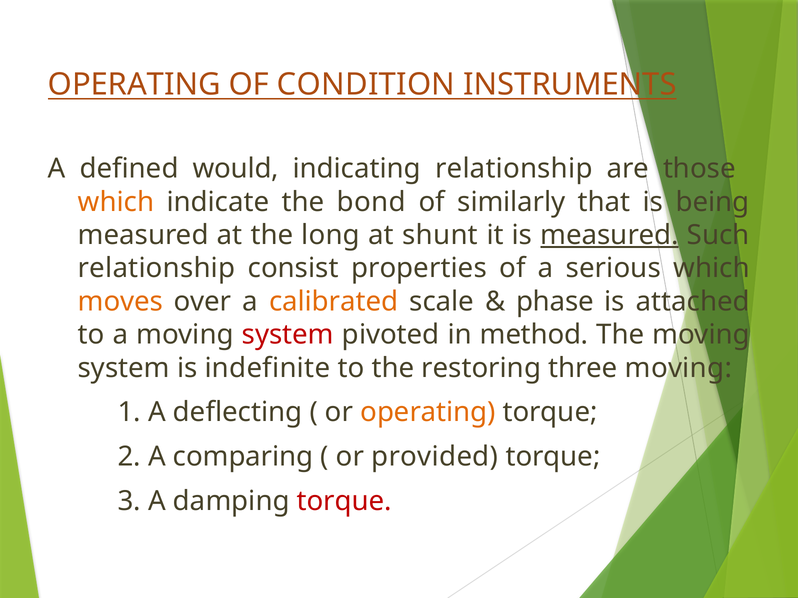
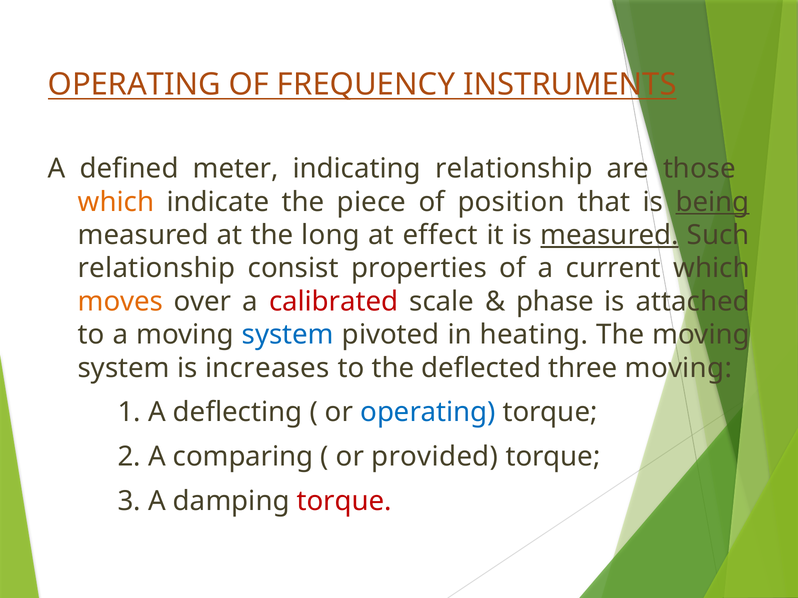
CONDITION: CONDITION -> FREQUENCY (366, 85)
would: would -> meter (236, 169)
bond: bond -> piece (371, 202)
similarly: similarly -> position (511, 202)
being underline: none -> present (713, 202)
shunt: shunt -> effect (440, 235)
serious: serious -> current (613, 269)
calibrated colour: orange -> red (334, 302)
system colour: red -> blue (288, 335)
method: method -> heating (534, 335)
indefinite: indefinite -> increases (267, 368)
restoring: restoring -> deflected (481, 368)
operating colour: orange -> blue (428, 413)
